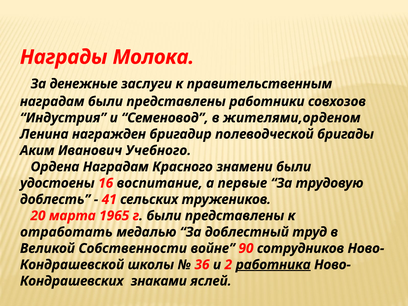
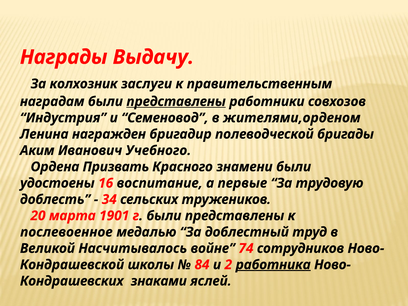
Молока: Молока -> Выдачу (153, 57)
денежные: денежные -> колхозник (84, 84)
представлены underline: none -> present (176, 102)
Ордена Наградам: Наградам -> Призвать (116, 167)
41: 41 -> 34 (109, 199)
1965: 1965 -> 1901 (114, 216)
отработать: отработать -> послевоенное (66, 232)
Собственности: Собственности -> Насчитывалось (133, 248)
90: 90 -> 74 (246, 248)
36: 36 -> 84 (202, 265)
